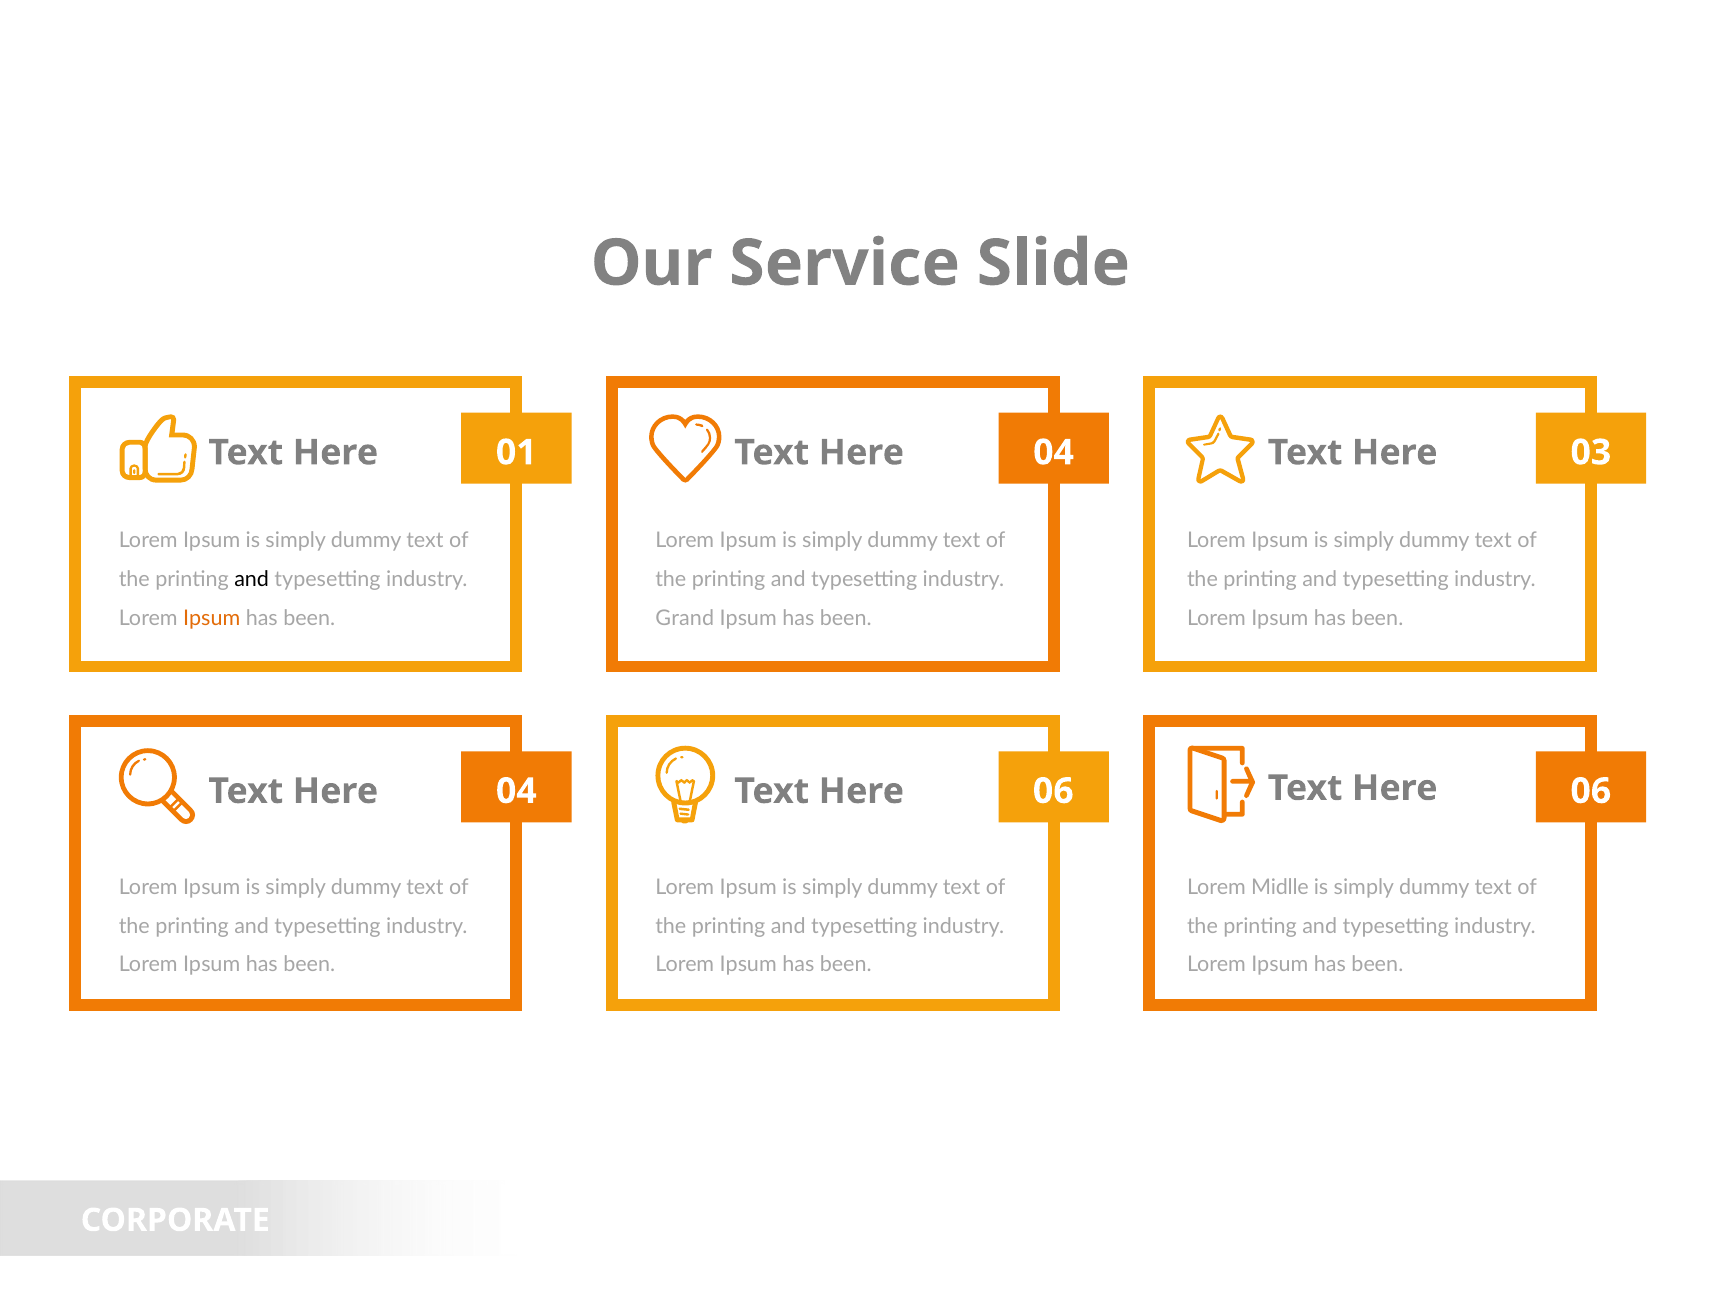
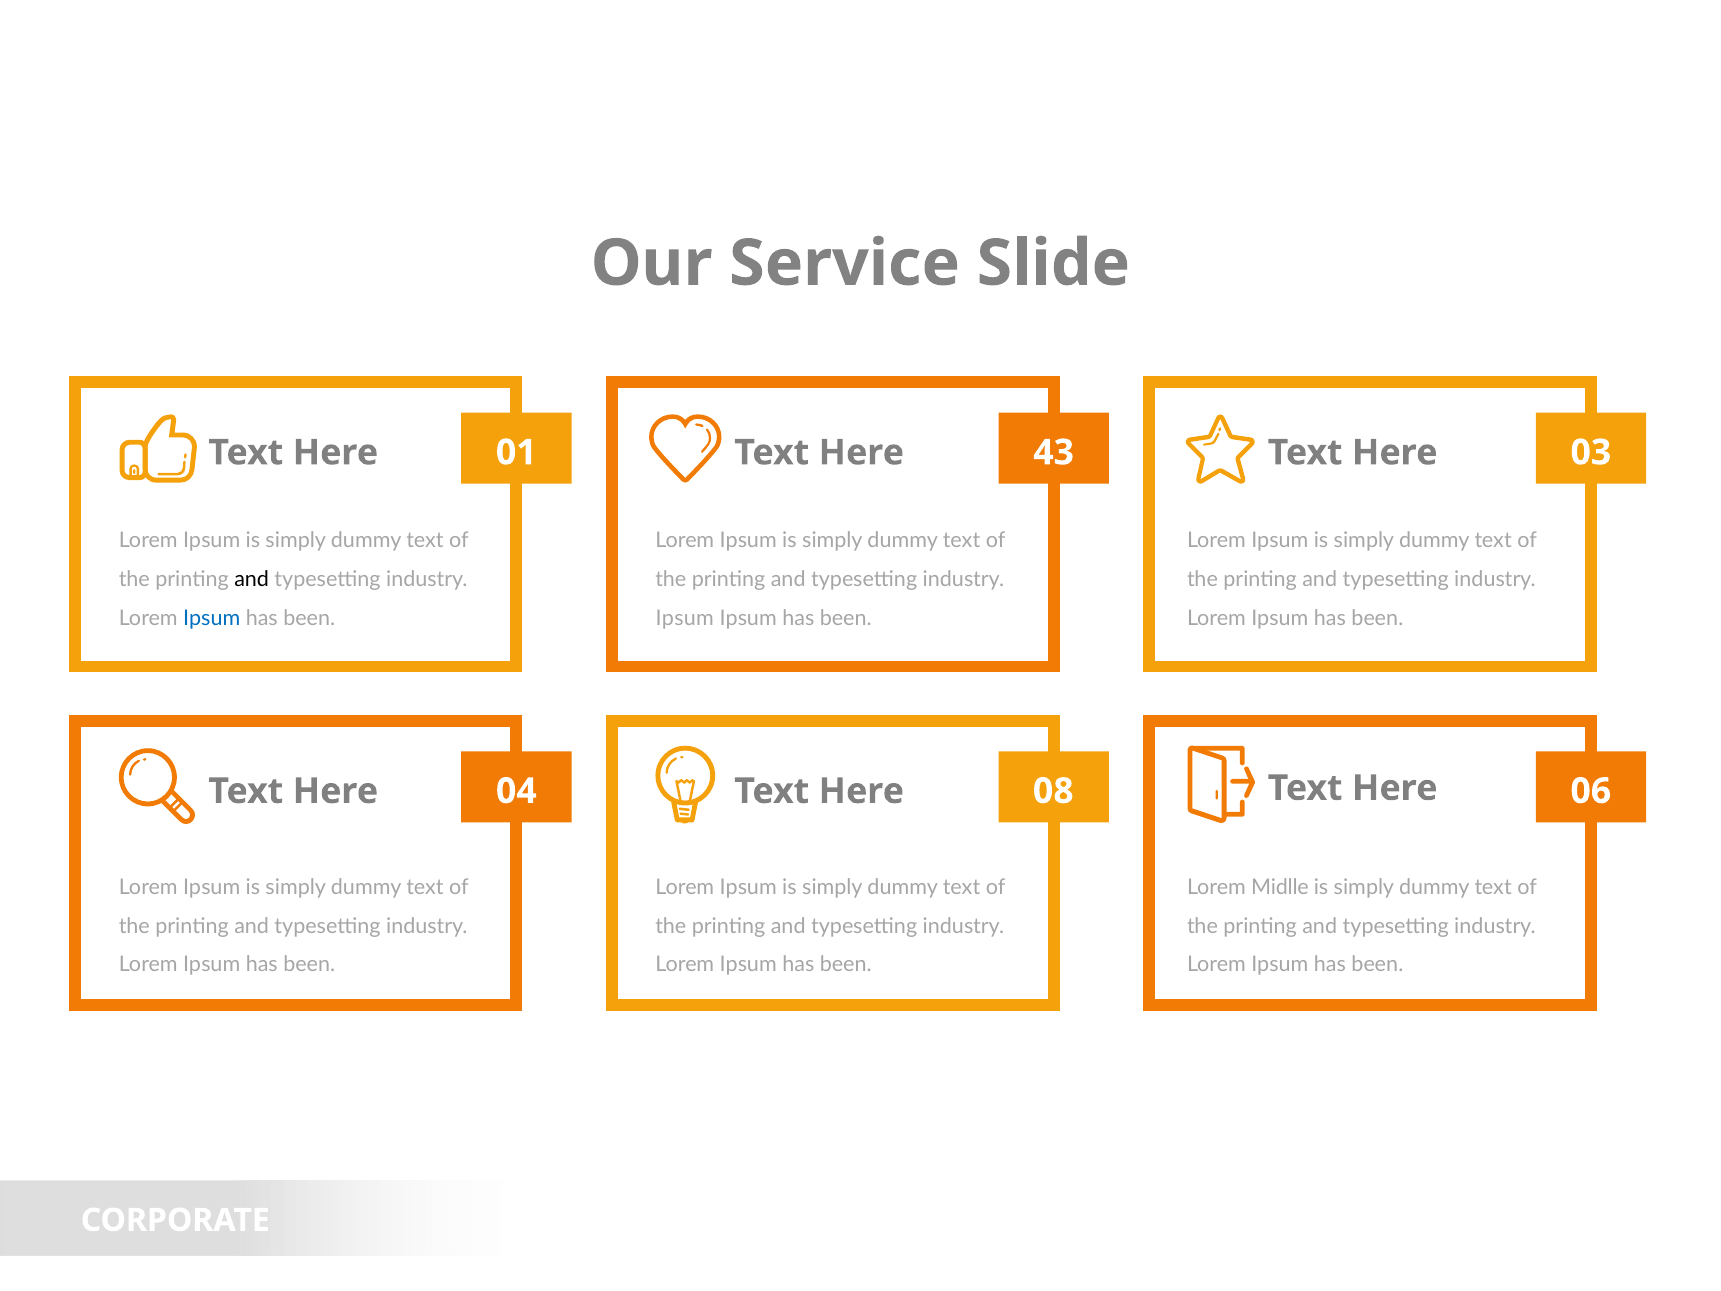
01 04: 04 -> 43 (1054, 452)
Ipsum colour: orange -> blue (212, 618)
Grand: Grand -> Ipsum (685, 618)
04 06: 06 -> 08 (1053, 791)
